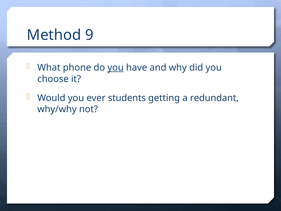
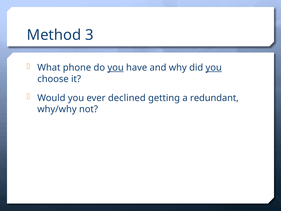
9: 9 -> 3 (89, 35)
you underline: none -> present (214, 68)
students: students -> declined (127, 98)
